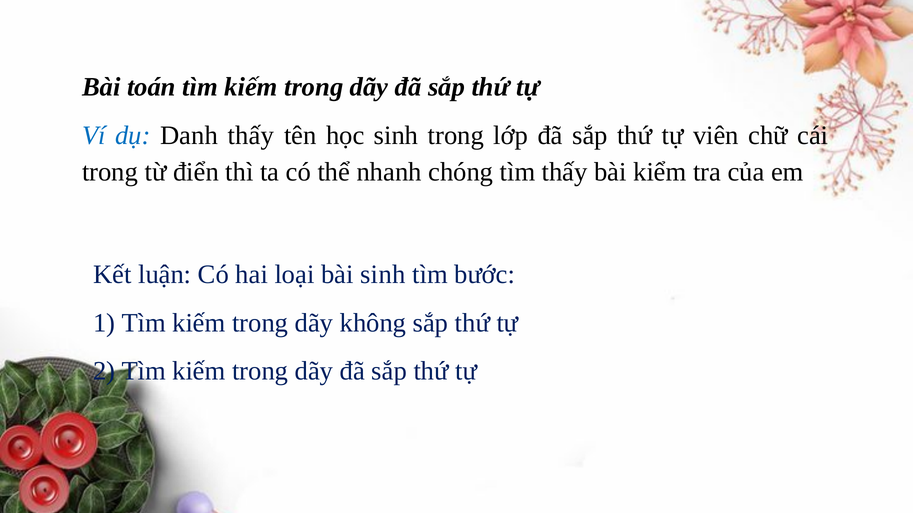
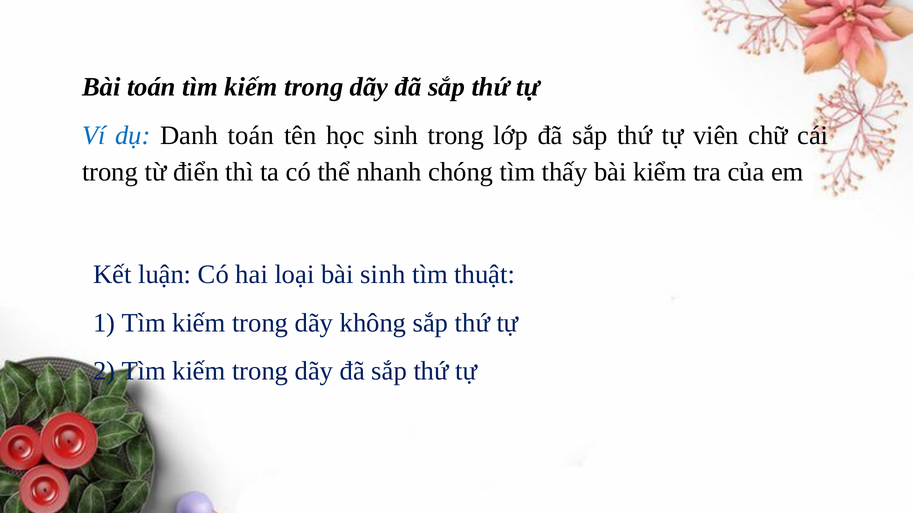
Danh thấy: thấy -> toán (251, 135)
bước: bước -> thuật (485, 275)
